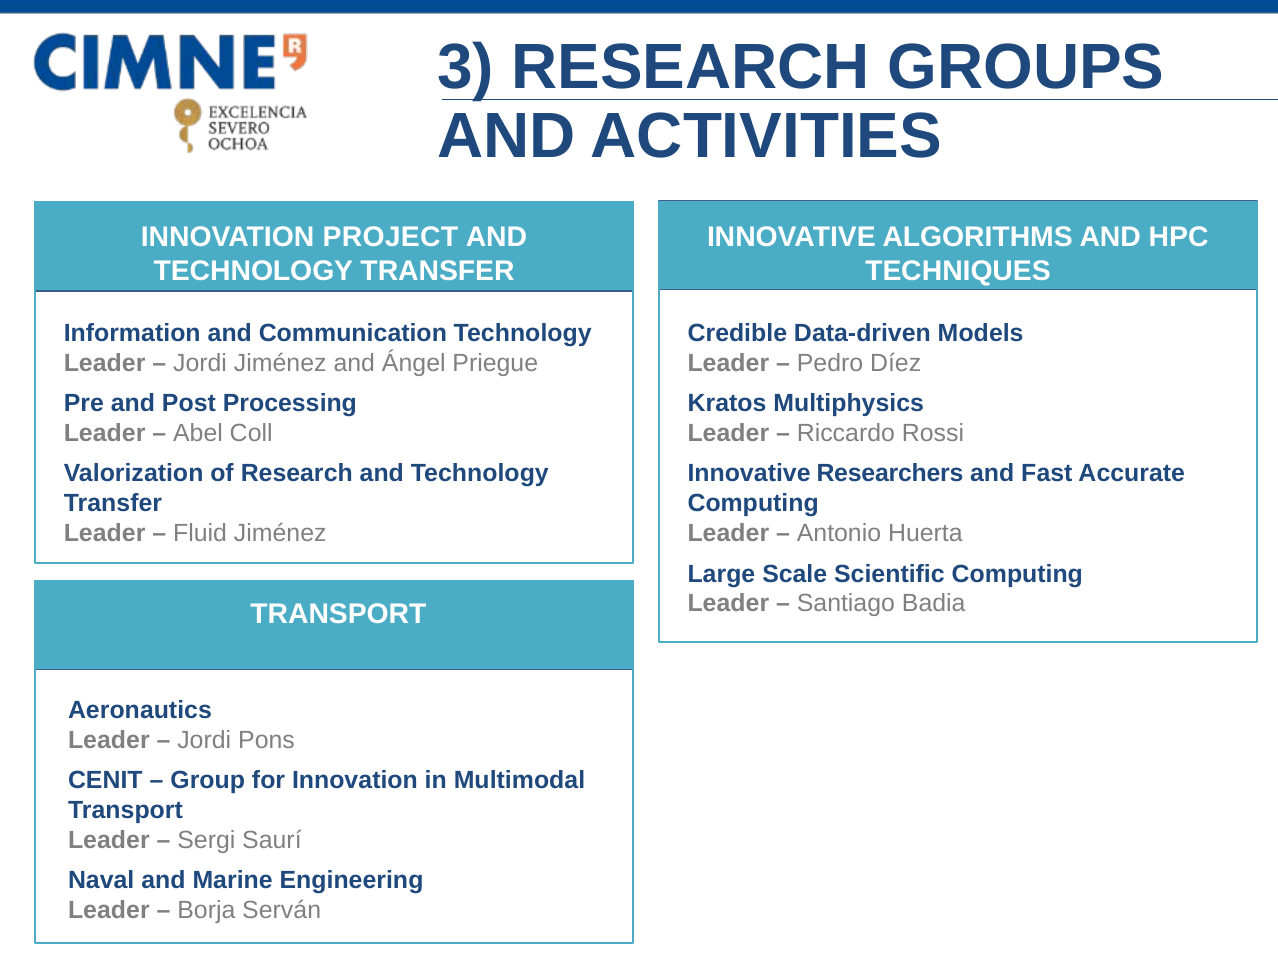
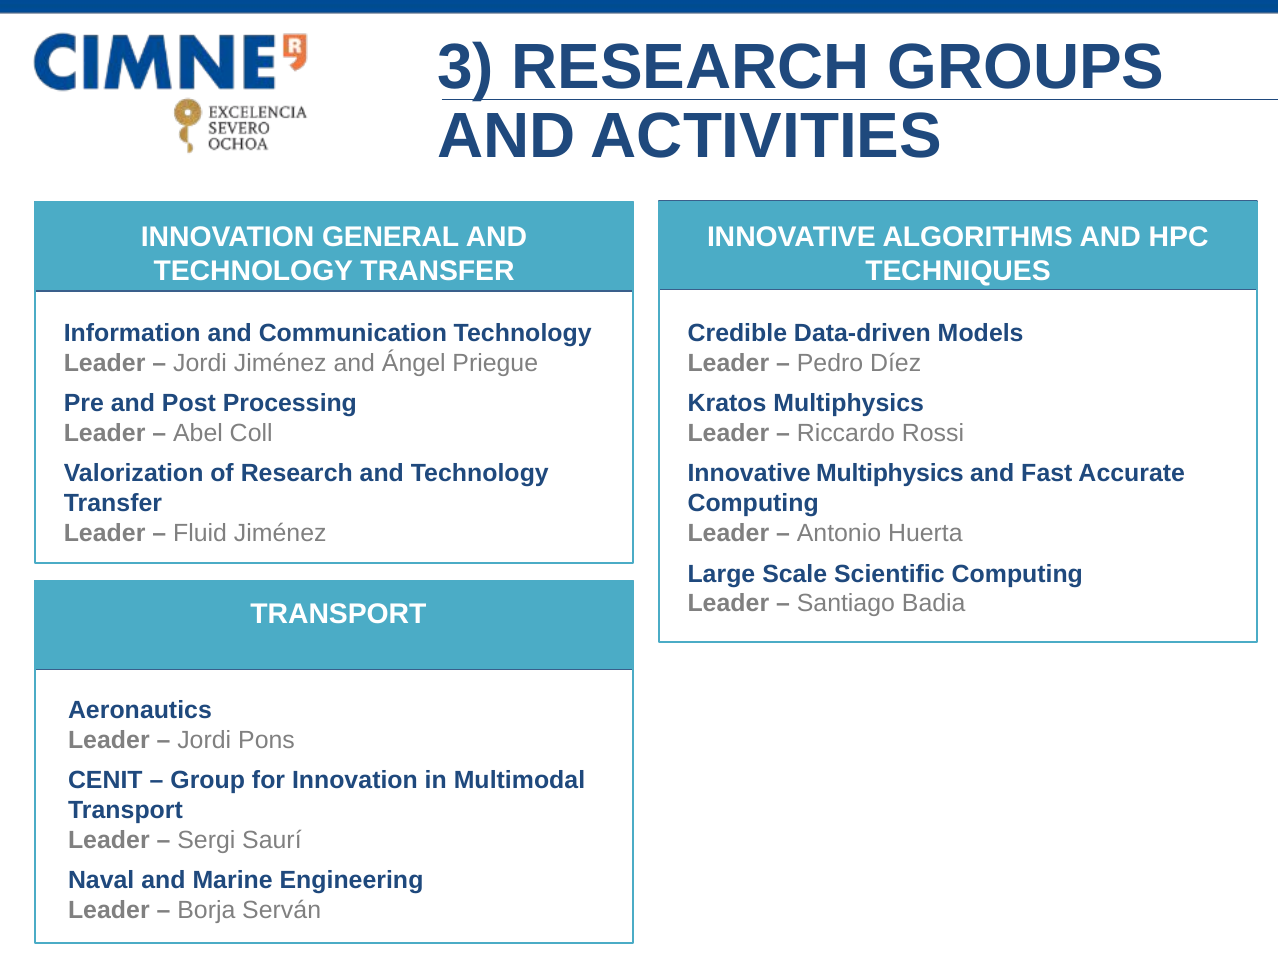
PROJECT: PROJECT -> GENERAL (391, 237)
Innovative Researchers: Researchers -> Multiphysics (890, 473)
